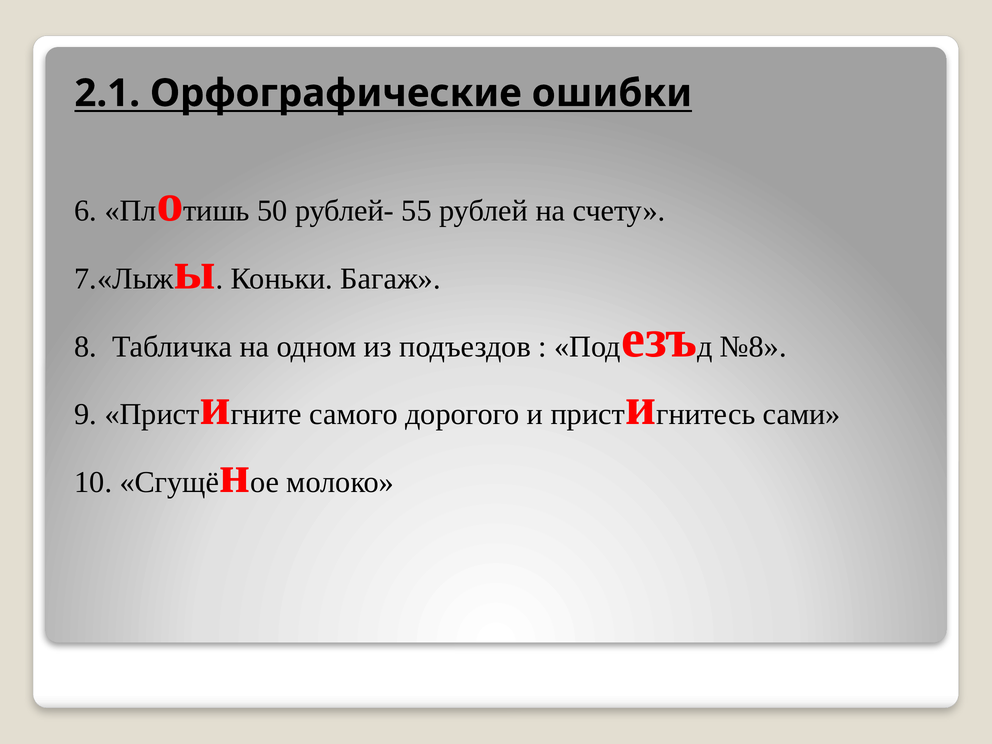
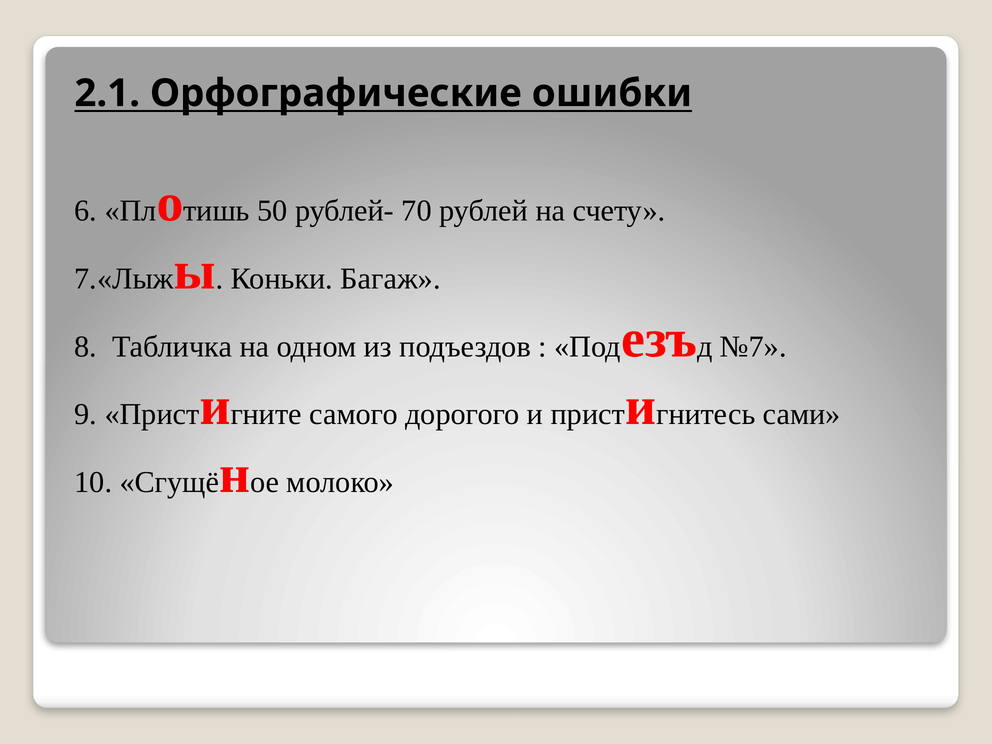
55: 55 -> 70 (417, 211)
№8: №8 -> №7 (753, 347)
